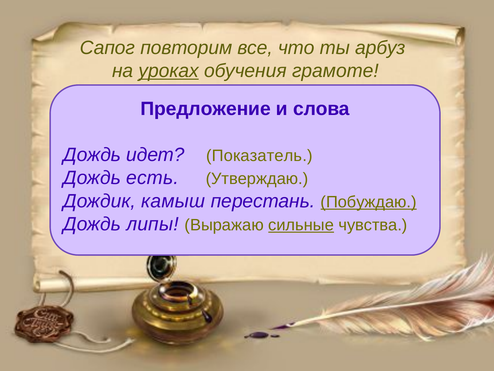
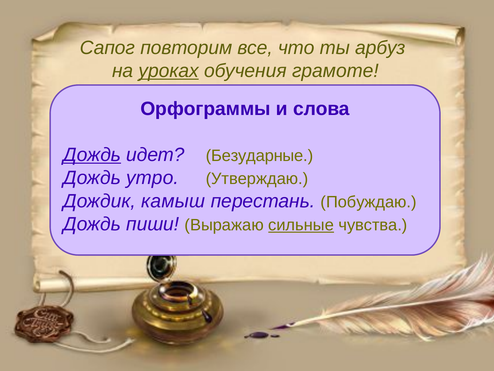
Предложение: Предложение -> Орфограммы (206, 109)
Дождь underline: none -> present (92, 155)
Показатель: Показатель -> Безударные (260, 156)
есть: есть -> утро (152, 178)
Побуждаю underline: present -> none (369, 202)
липы: липы -> пиши (153, 224)
